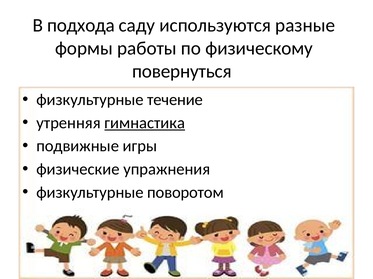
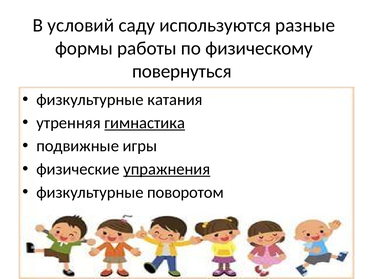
подхода: подхода -> условий (81, 25)
течение: течение -> катания (175, 100)
упражнения underline: none -> present (167, 170)
